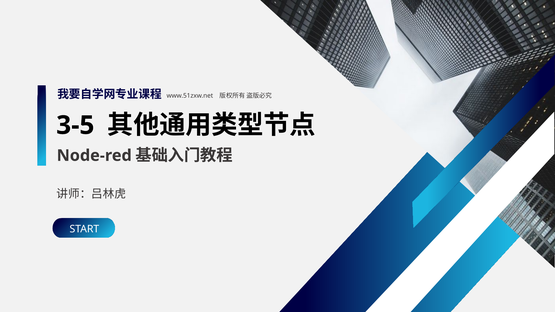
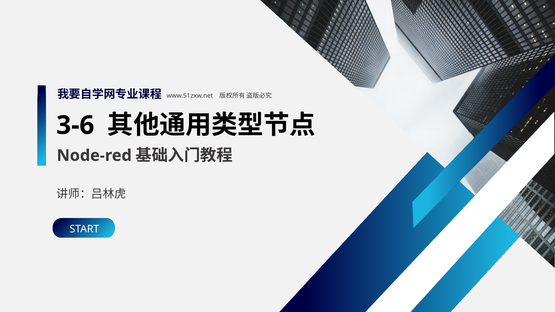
3-5: 3-5 -> 3-6 (75, 125)
